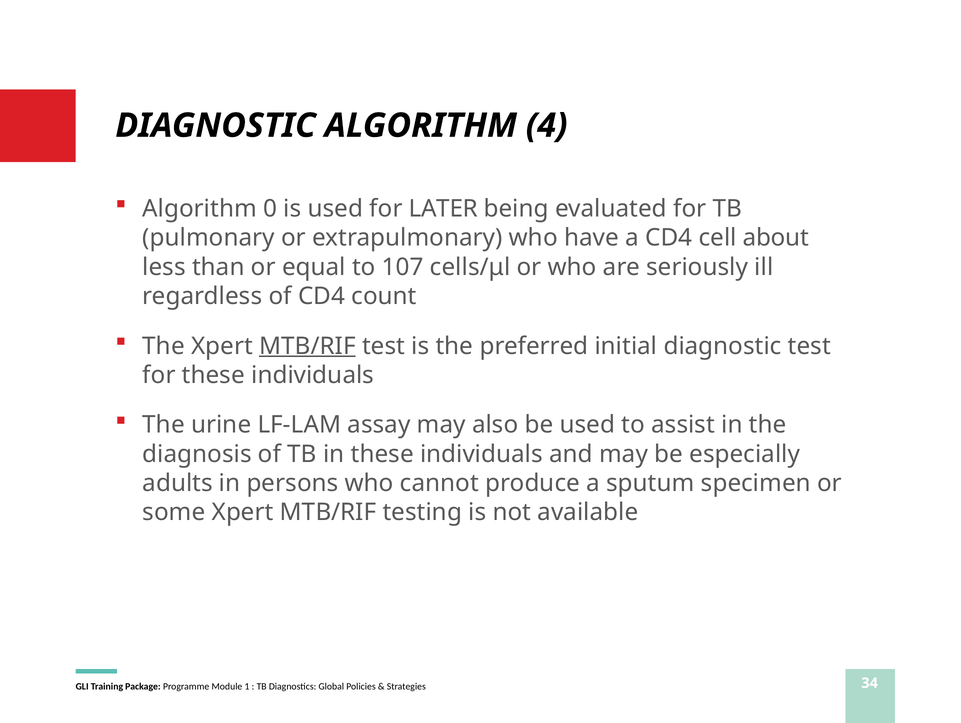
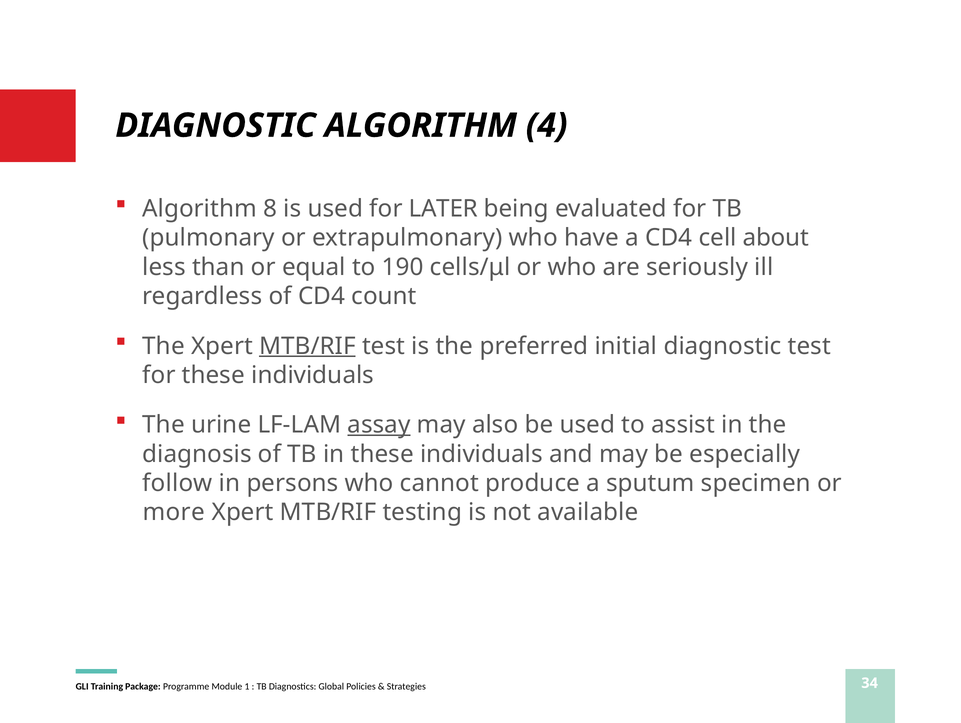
0: 0 -> 8 (270, 209)
107: 107 -> 190 (403, 267)
assay underline: none -> present (379, 425)
adults: adults -> follow (178, 483)
some: some -> more (174, 513)
